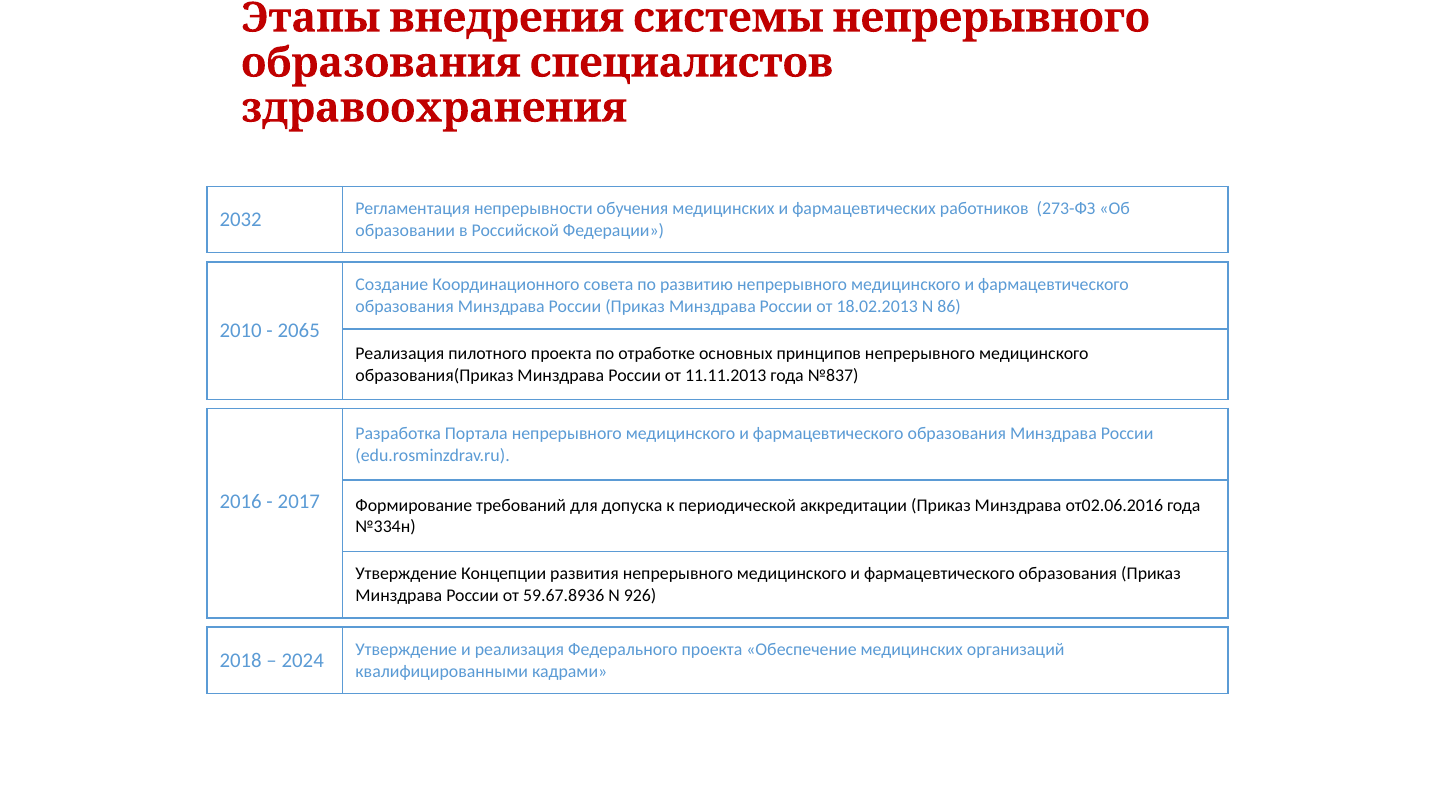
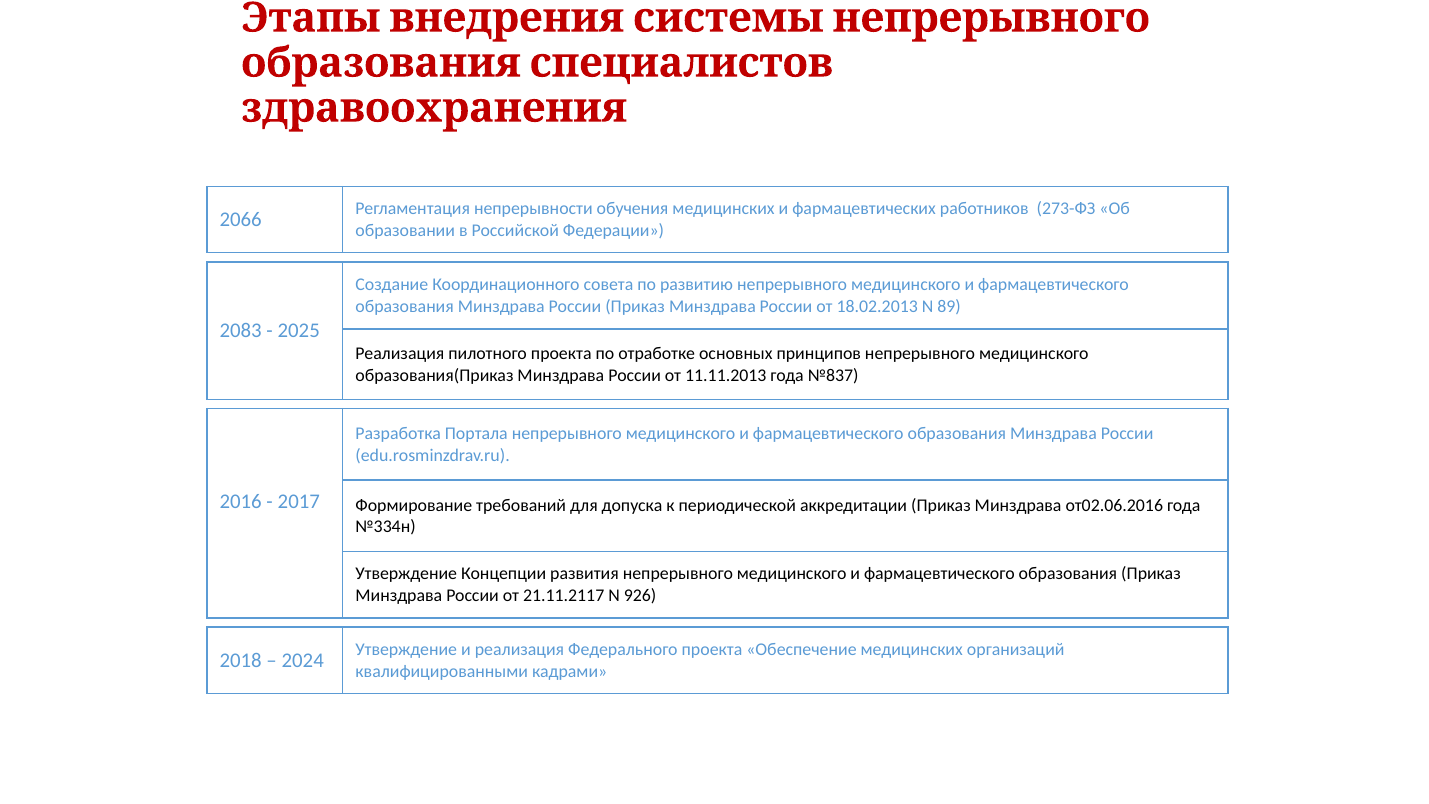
2032: 2032 -> 2066 (241, 220)
86: 86 -> 89 (949, 306)
2010: 2010 -> 2083 (241, 331)
2065: 2065 -> 2025 (299, 331)
59.67.8936: 59.67.8936 -> 21.11.2117 (564, 596)
